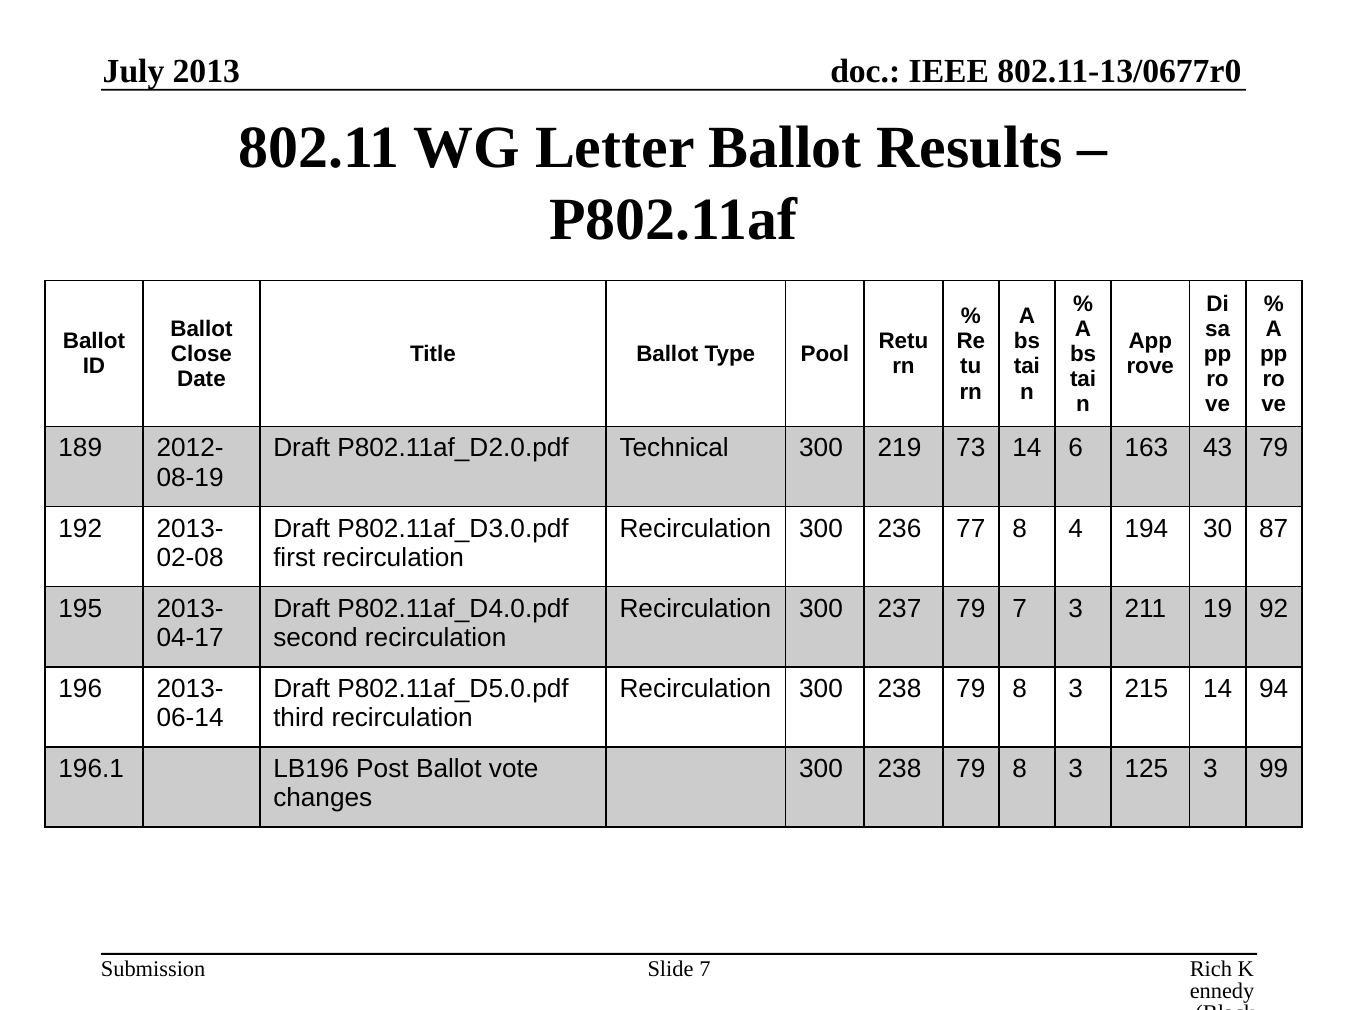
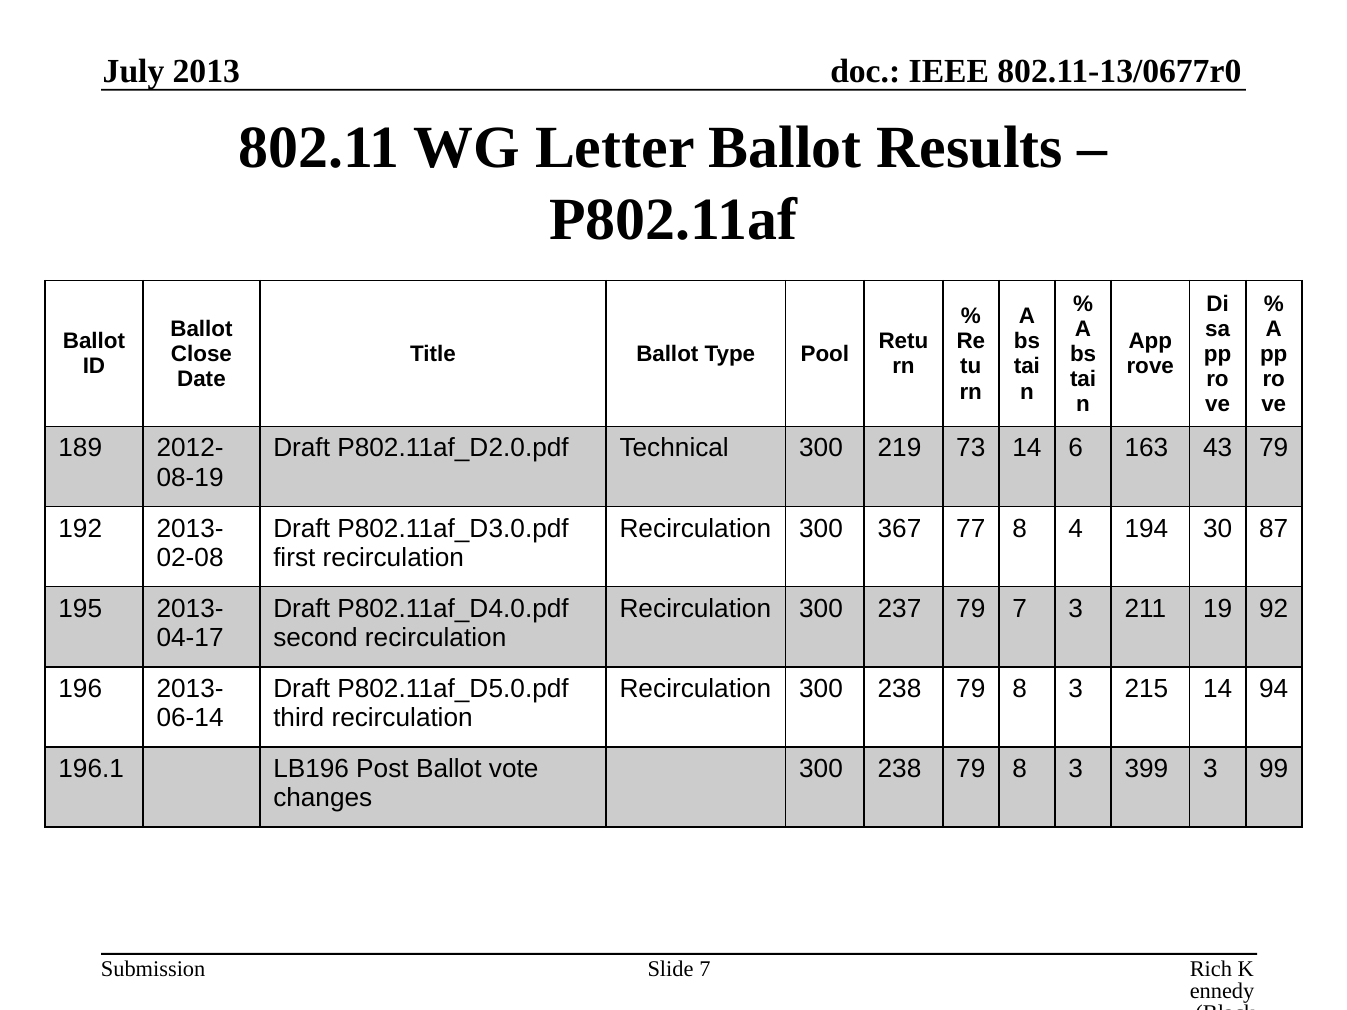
236: 236 -> 367 (900, 529)
125: 125 -> 399 (1146, 769)
